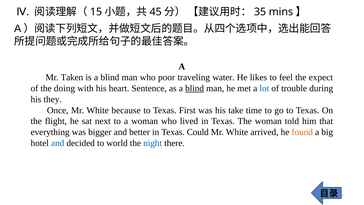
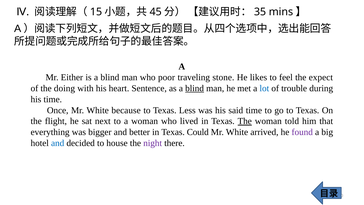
Taken: Taken -> Either (72, 77)
water: water -> stone (223, 77)
his they: they -> time (53, 99)
First: First -> Less (187, 110)
take: take -> said (236, 110)
The underline: none -> present (245, 121)
found colour: orange -> purple (302, 132)
world: world -> house (117, 143)
night colour: blue -> purple (153, 143)
